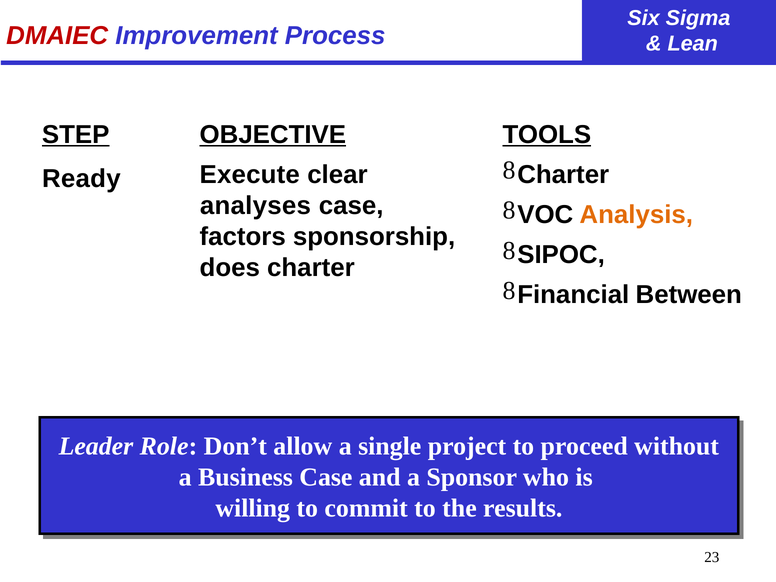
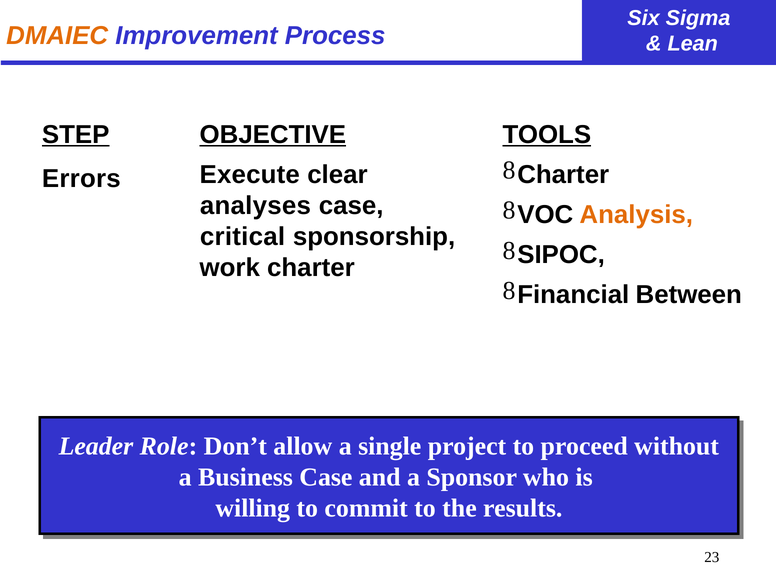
DMAIEC colour: red -> orange (57, 36)
Ready: Ready -> Errors (81, 178)
factors: factors -> critical (243, 237)
does: does -> work (230, 268)
